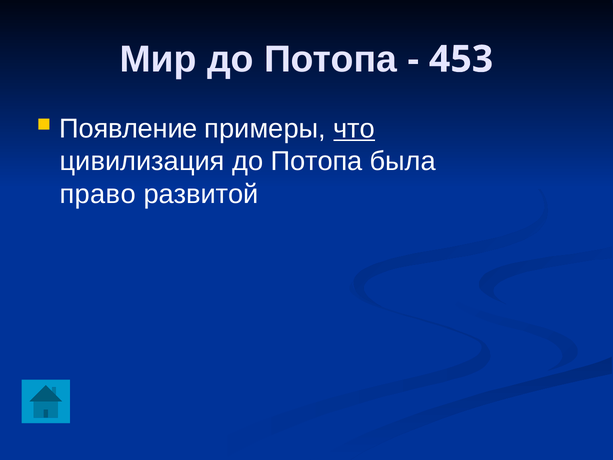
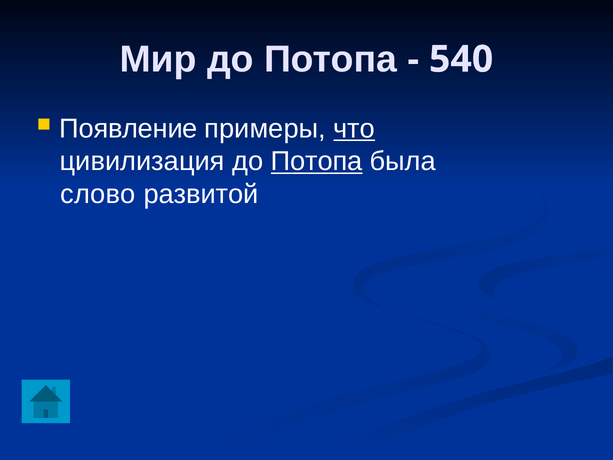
453: 453 -> 540 (461, 59)
Потопа underline: none -> present (317, 161)
право: право -> слово (98, 194)
